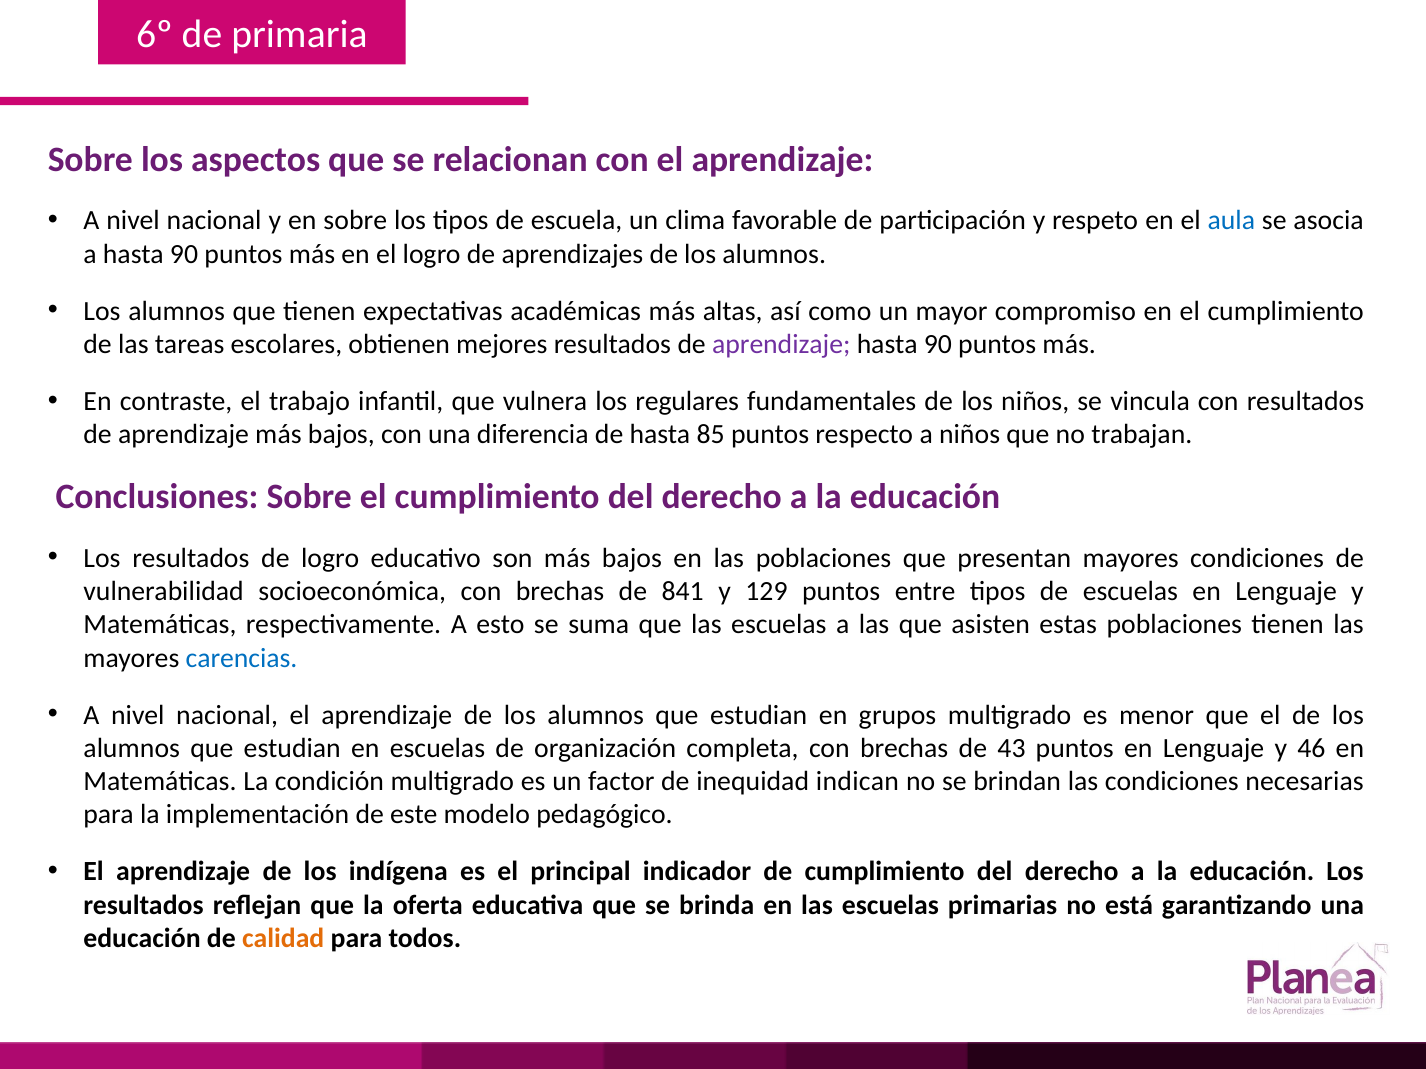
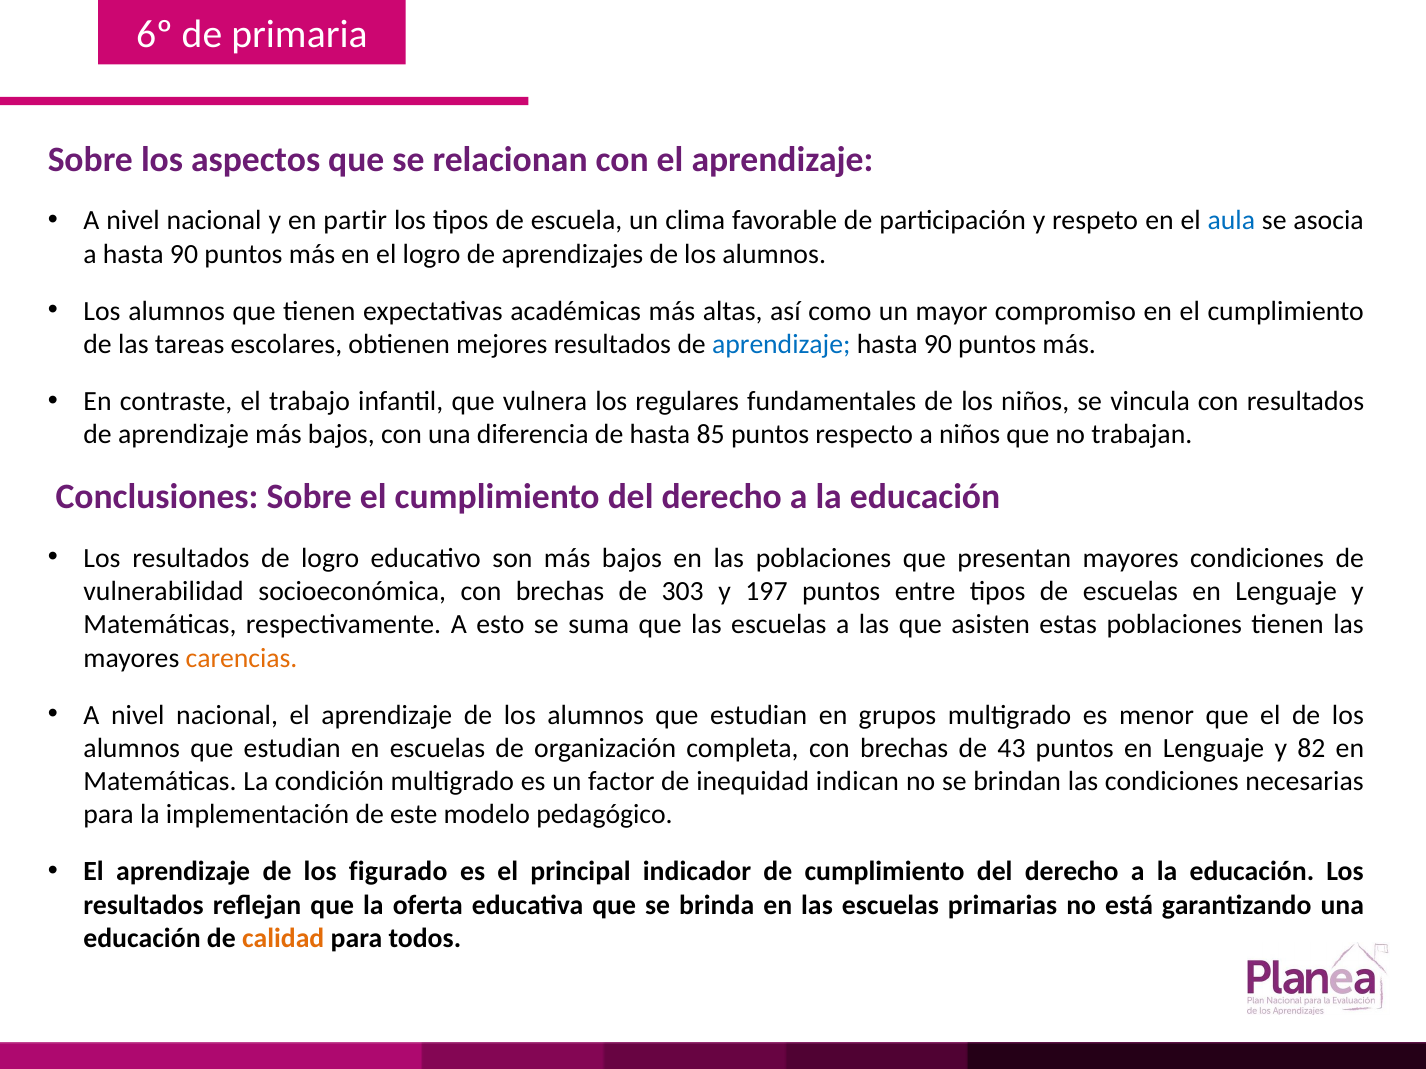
en sobre: sobre -> partir (355, 221)
aprendizaje colour: purple -> blue (781, 344)
841: 841 -> 303 (683, 592)
129: 129 -> 197 (766, 592)
carencias colour: blue -> orange (242, 658)
46: 46 -> 82 (1311, 749)
indígena: indígena -> figurado (398, 872)
